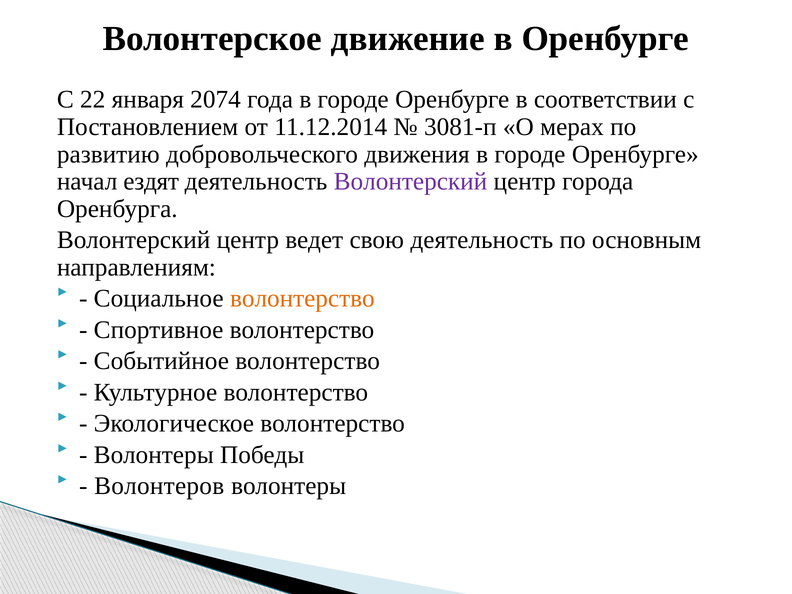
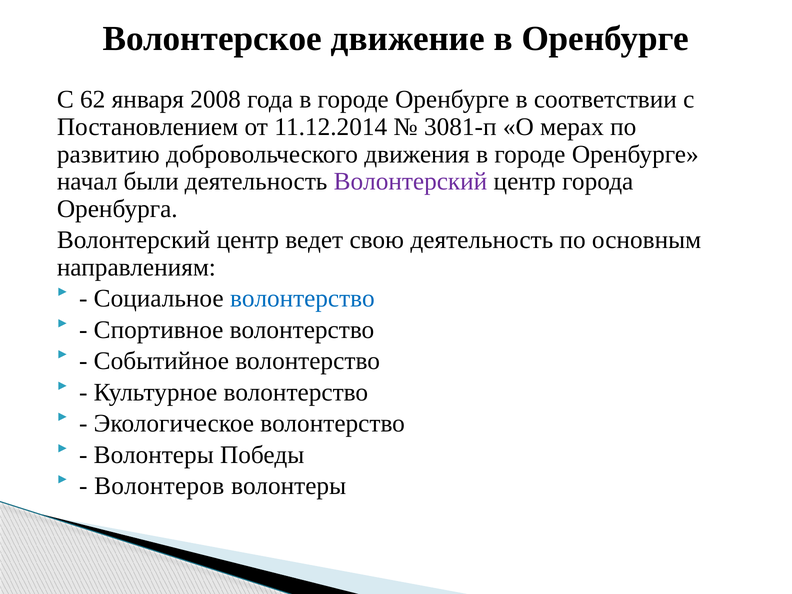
22: 22 -> 62 (93, 100)
2074: 2074 -> 2008 (216, 100)
ездят: ездят -> были (151, 181)
волонтерство colour: orange -> blue (302, 299)
